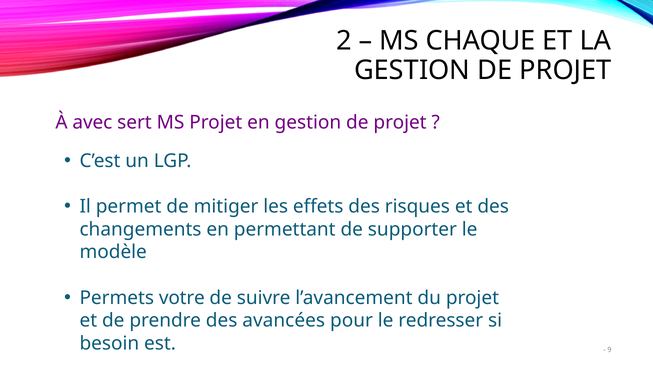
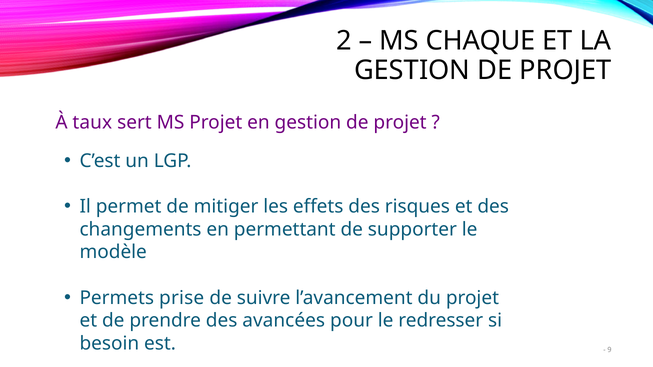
avec: avec -> taux (92, 123)
votre: votre -> prise (182, 298)
